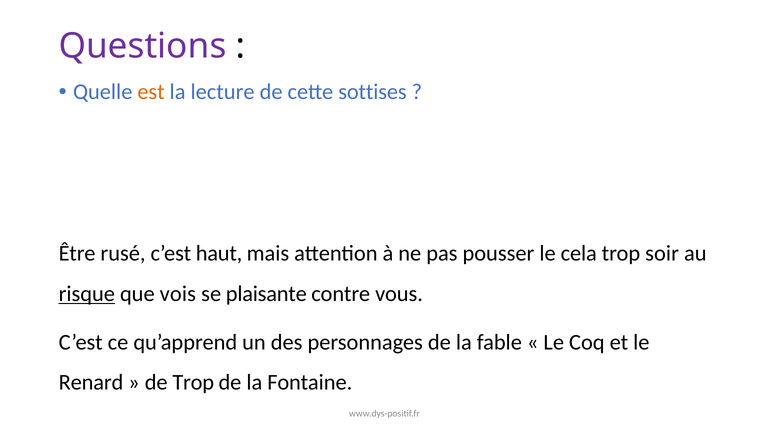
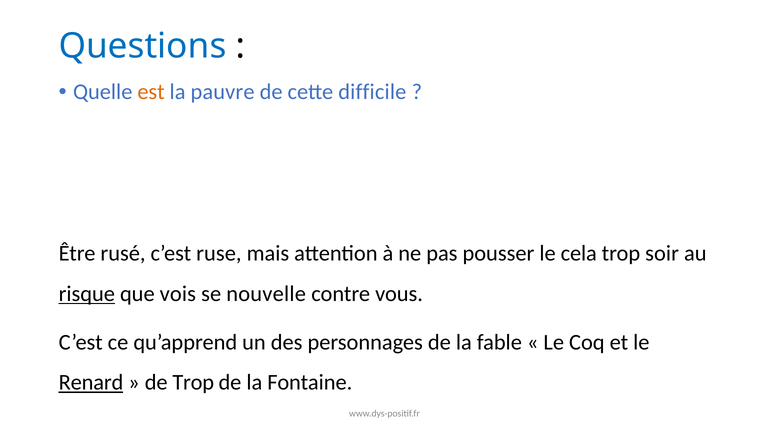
Questions colour: purple -> blue (143, 46)
lecture: lecture -> pauvre (223, 92)
sottises: sottises -> difficile (372, 92)
haut: haut -> ruse (219, 253)
plaisante: plaisante -> nouvelle (266, 294)
Renard underline: none -> present (91, 382)
